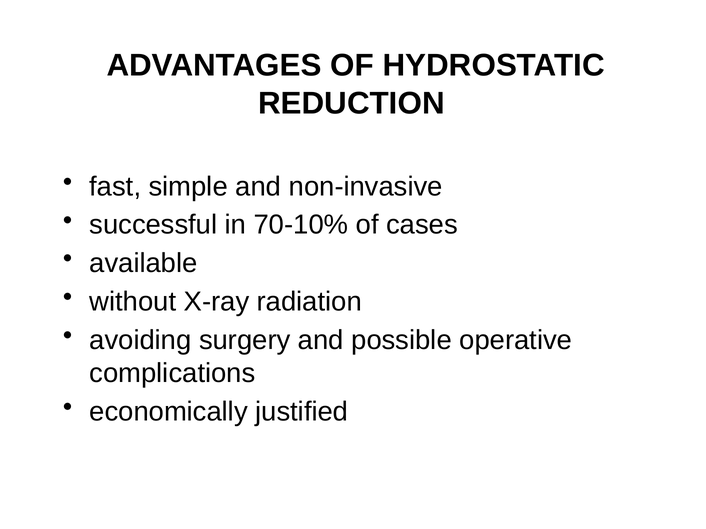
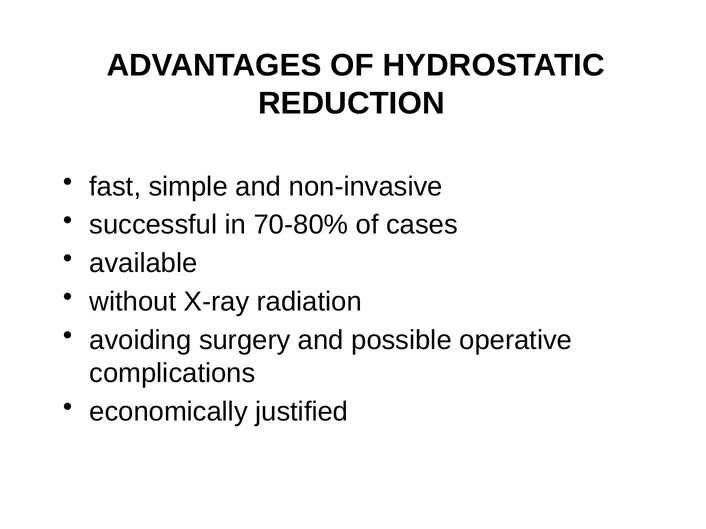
70-10%: 70-10% -> 70-80% (301, 225)
